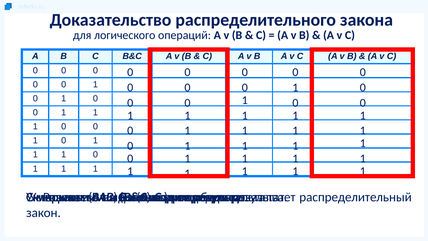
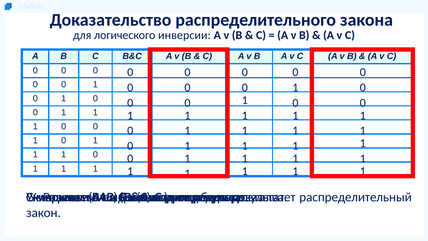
операций: операций -> инверсии (184, 35)
